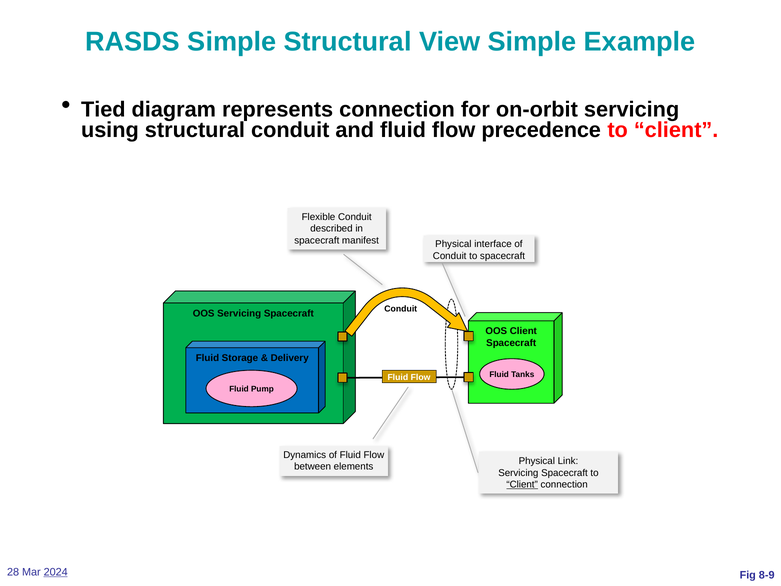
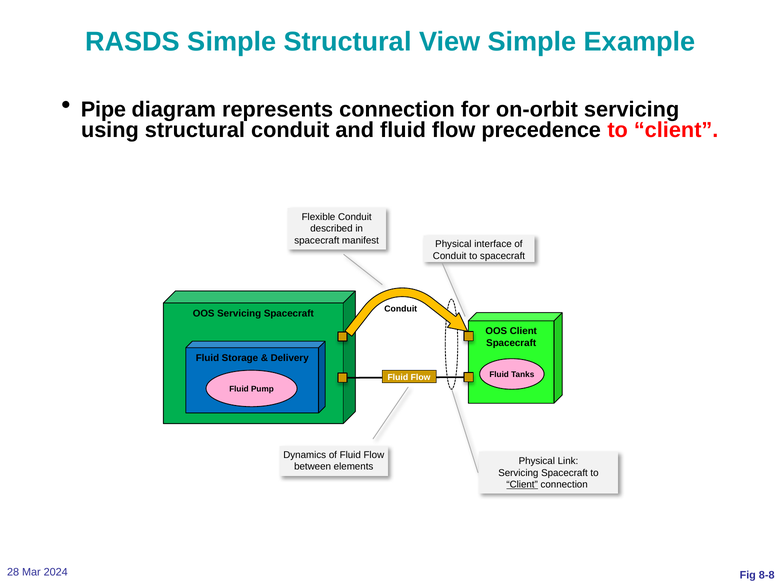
Tied: Tied -> Pipe (103, 109)
2024 underline: present -> none (56, 572)
8-9: 8-9 -> 8-8 (767, 575)
